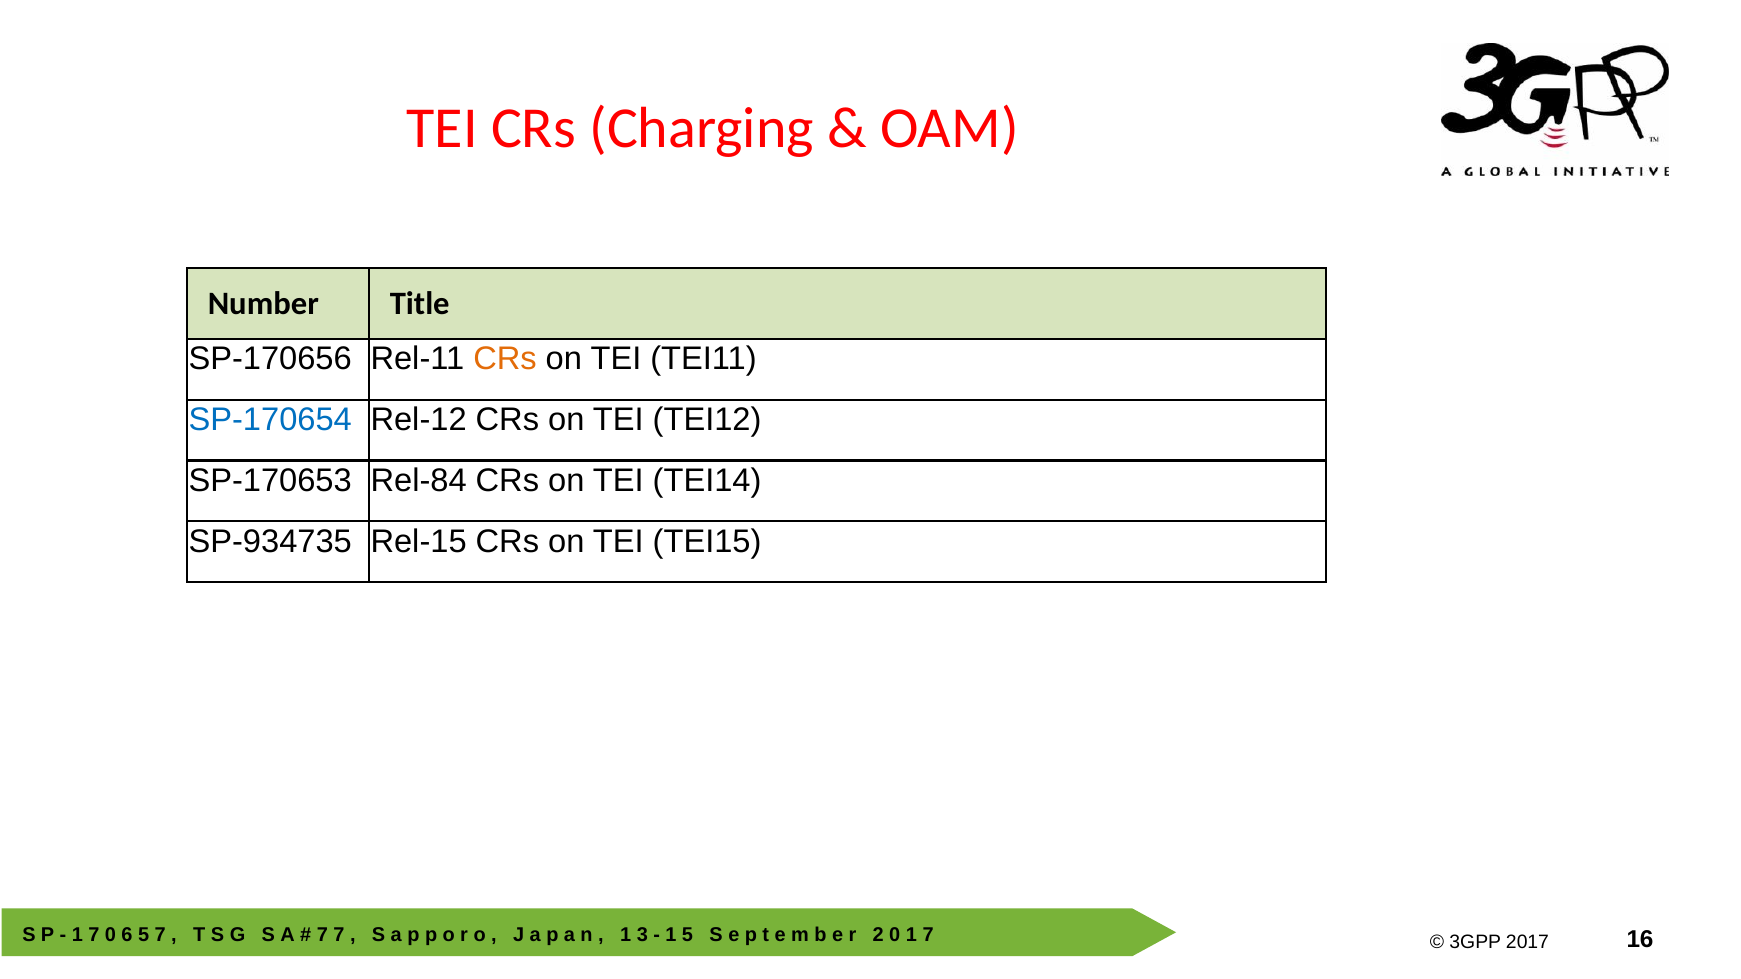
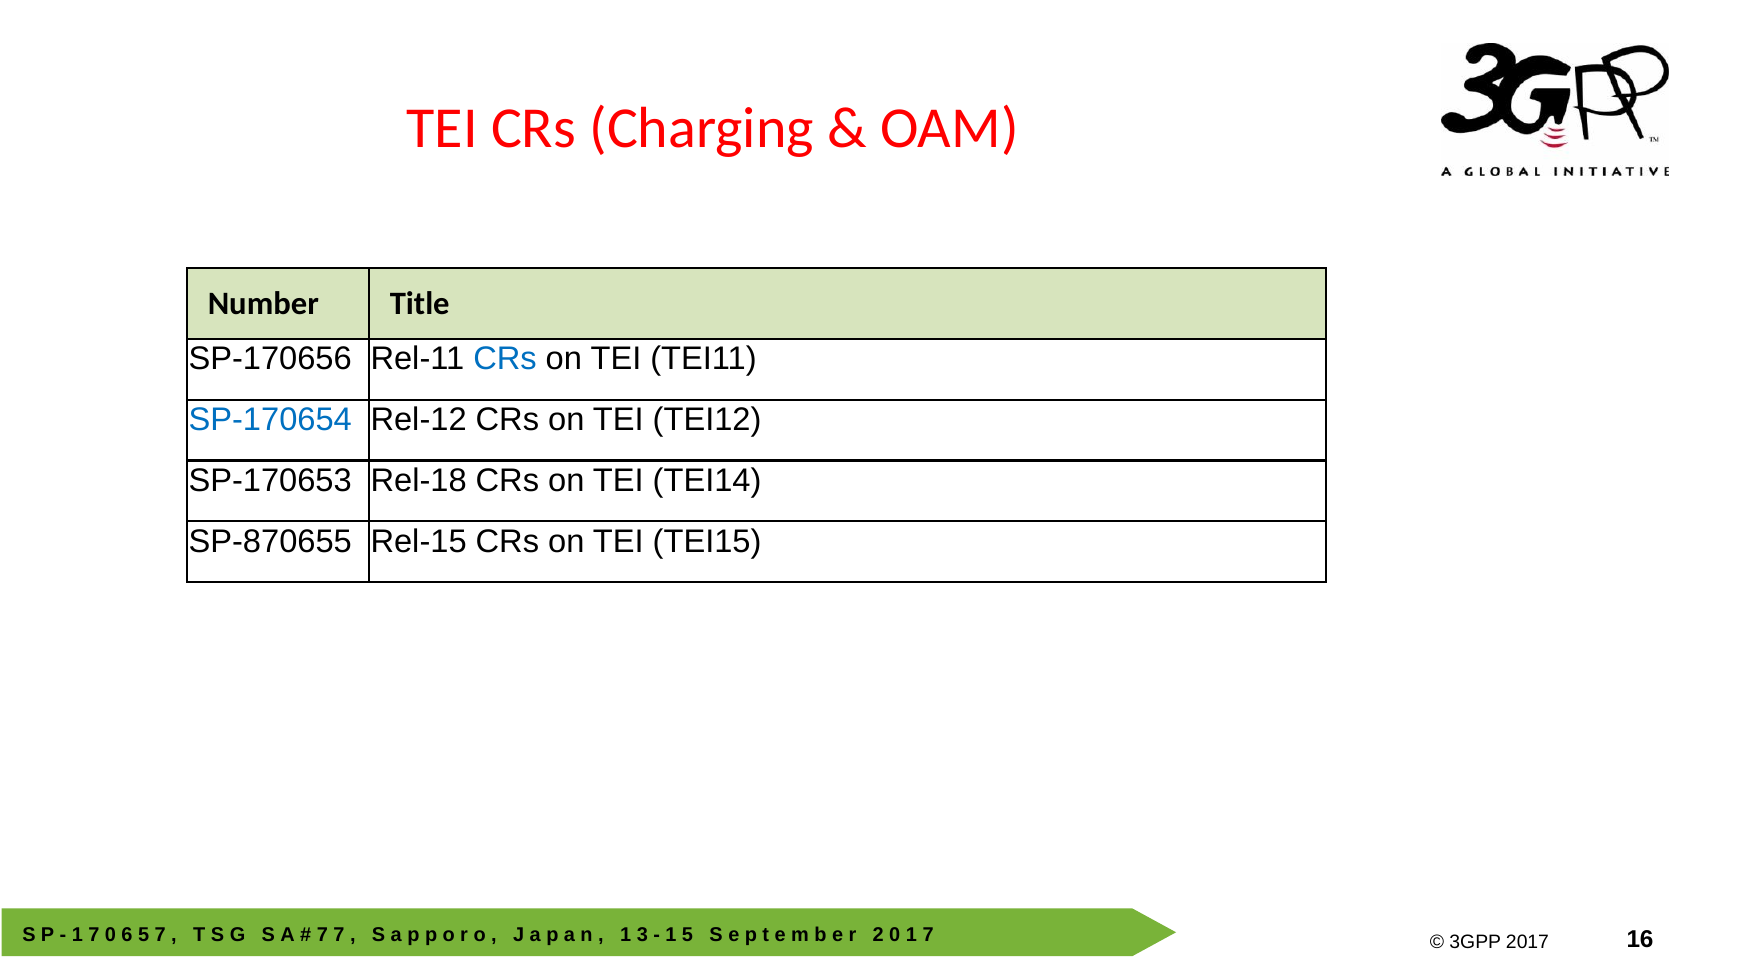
CRs colour: orange -> blue (505, 359)
Rel-84: Rel-84 -> Rel-18 (419, 481)
SP-934735: SP-934735 -> SP-870655 (270, 541)
